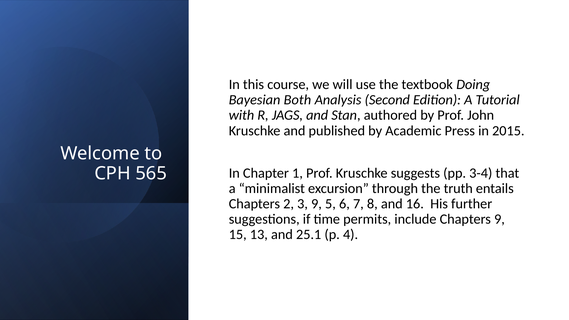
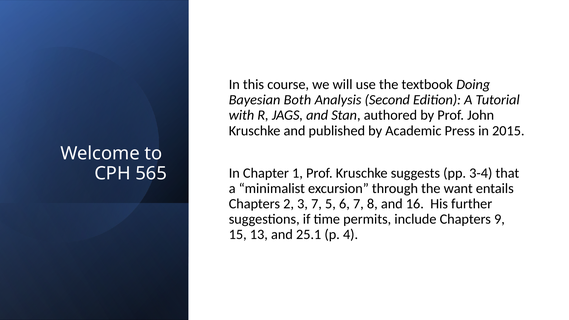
truth: truth -> want (458, 189)
3 9: 9 -> 7 (316, 204)
